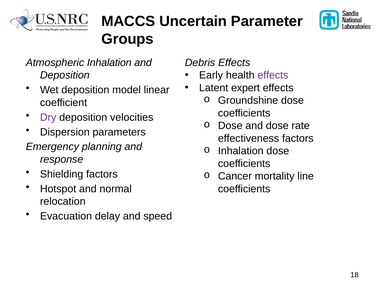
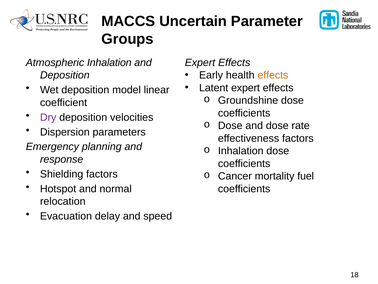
Debris: Debris -> Expert (200, 62)
effects colour: purple -> orange (273, 75)
line: line -> fuel (306, 176)
